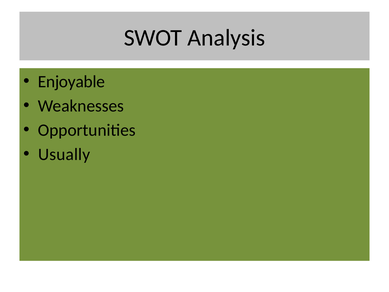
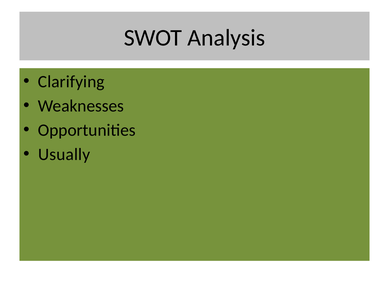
Enjoyable: Enjoyable -> Clarifying (71, 82)
